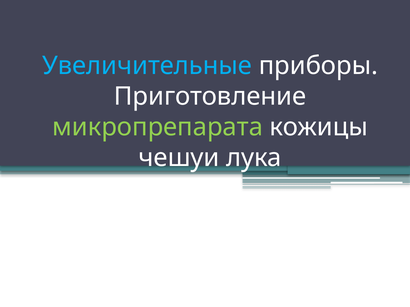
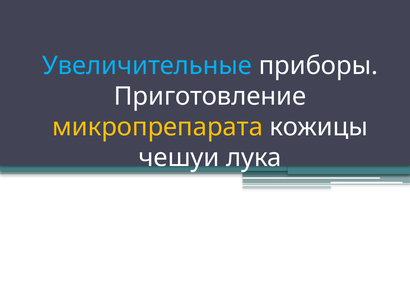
микропрепарата colour: light green -> yellow (158, 127)
